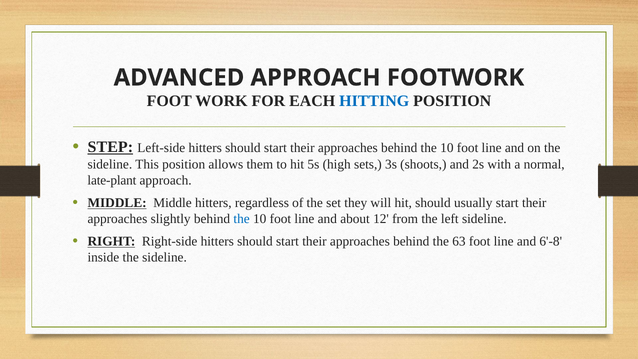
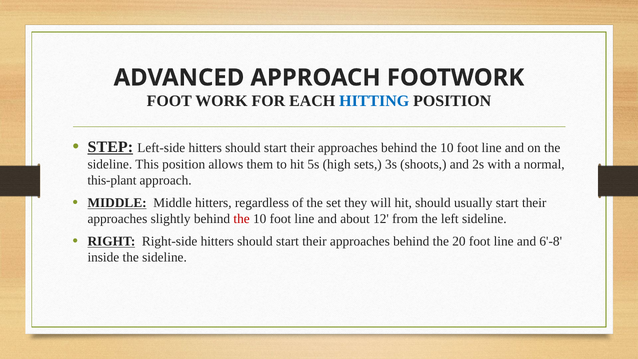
late-plant: late-plant -> this-plant (112, 180)
the colour: blue -> red (242, 219)
63: 63 -> 20 (459, 241)
